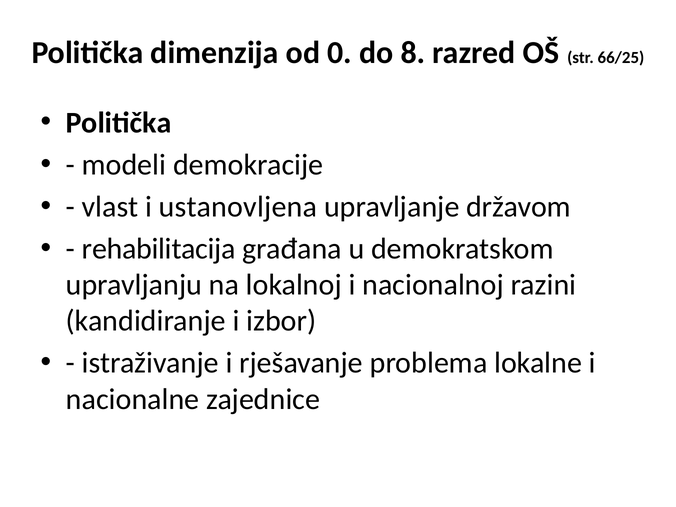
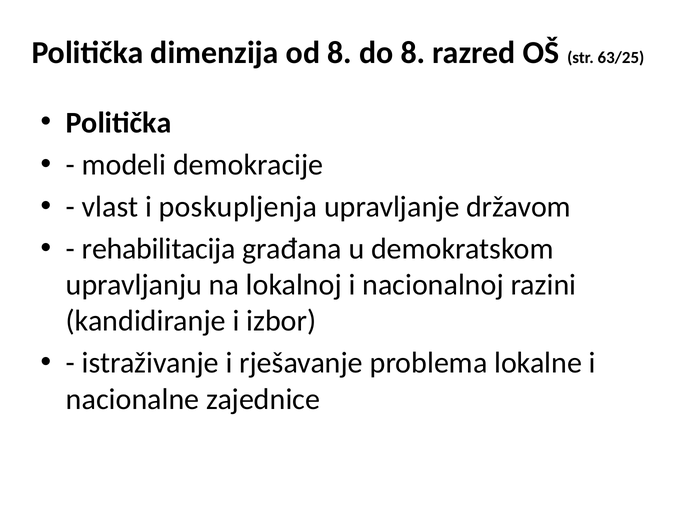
od 0: 0 -> 8 (340, 53)
66/25: 66/25 -> 63/25 (621, 58)
ustanovljena: ustanovljena -> poskupljenja (238, 207)
